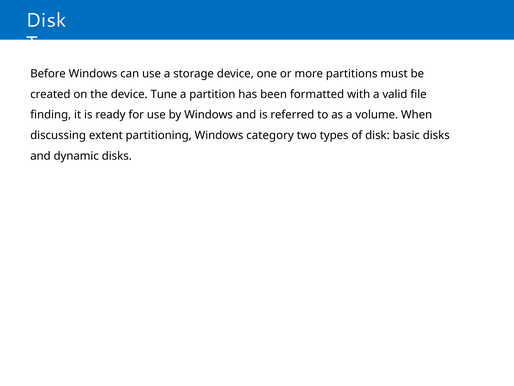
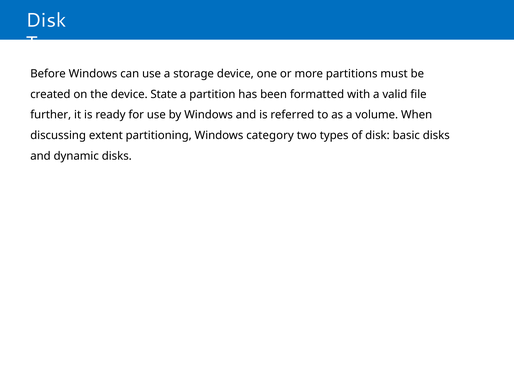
Tune: Tune -> State (164, 94)
finding: finding -> further (51, 115)
